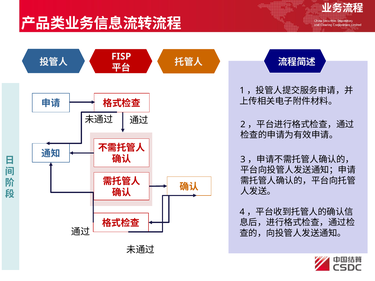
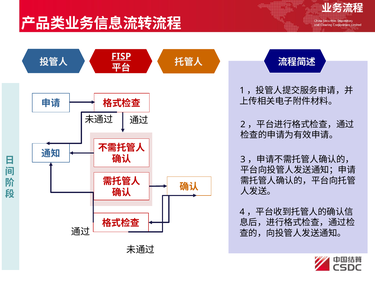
FISP underline: none -> present (121, 56)
